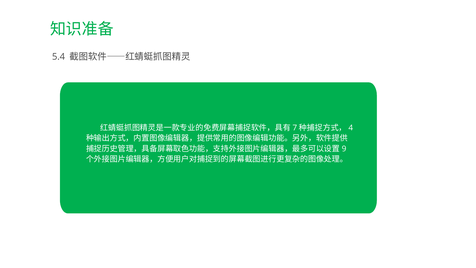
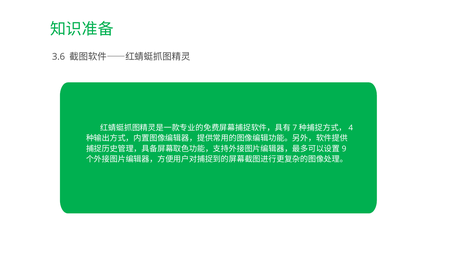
5.4: 5.4 -> 3.6 (59, 57)
